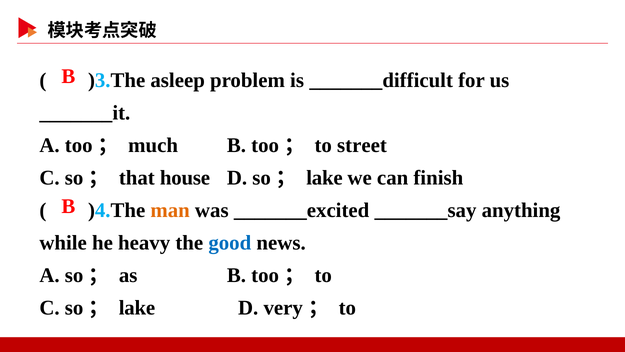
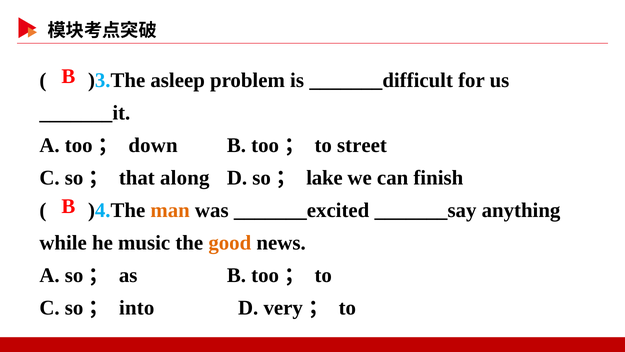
much: much -> down (153, 145)
house: house -> along (185, 178)
heavy: heavy -> music (144, 243)
good colour: blue -> orange (230, 243)
lake: lake -> into (137, 308)
